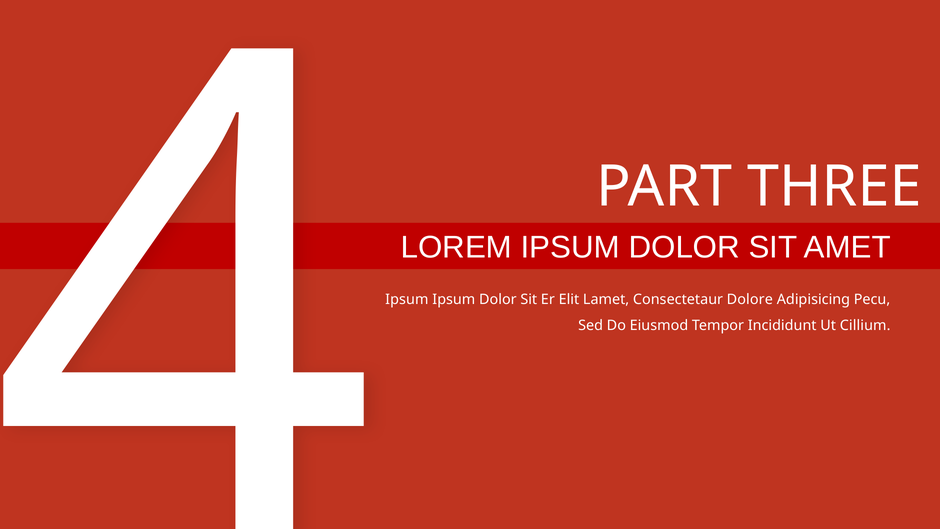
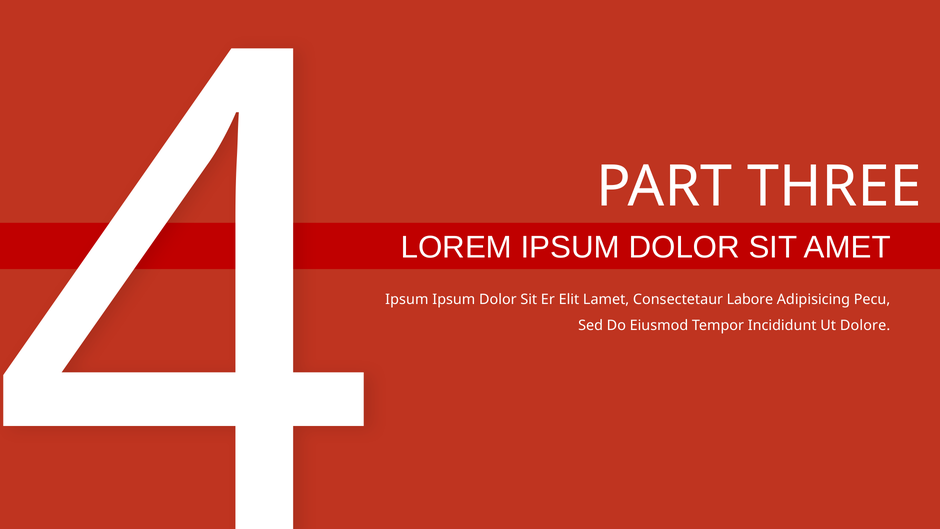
Dolore: Dolore -> Labore (750, 300)
Cillium: Cillium -> Dolore (865, 325)
